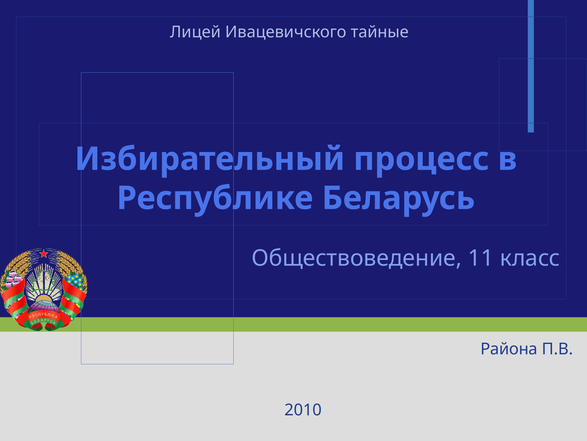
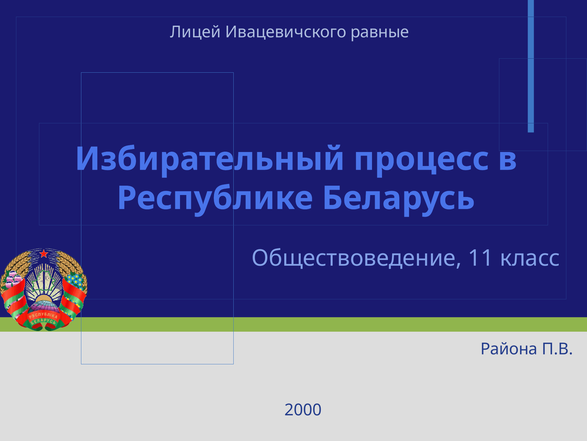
тайные: тайные -> равные (380, 32)
2010: 2010 -> 2000 (303, 409)
